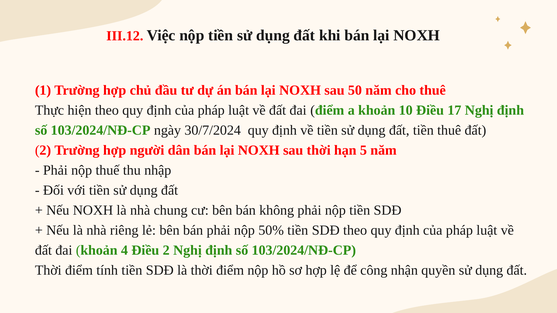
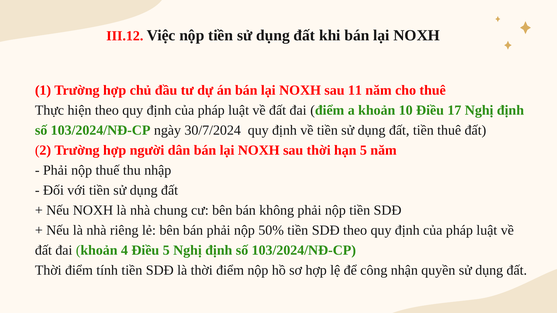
50: 50 -> 11 (355, 90)
Điều 2: 2 -> 5 (166, 251)
